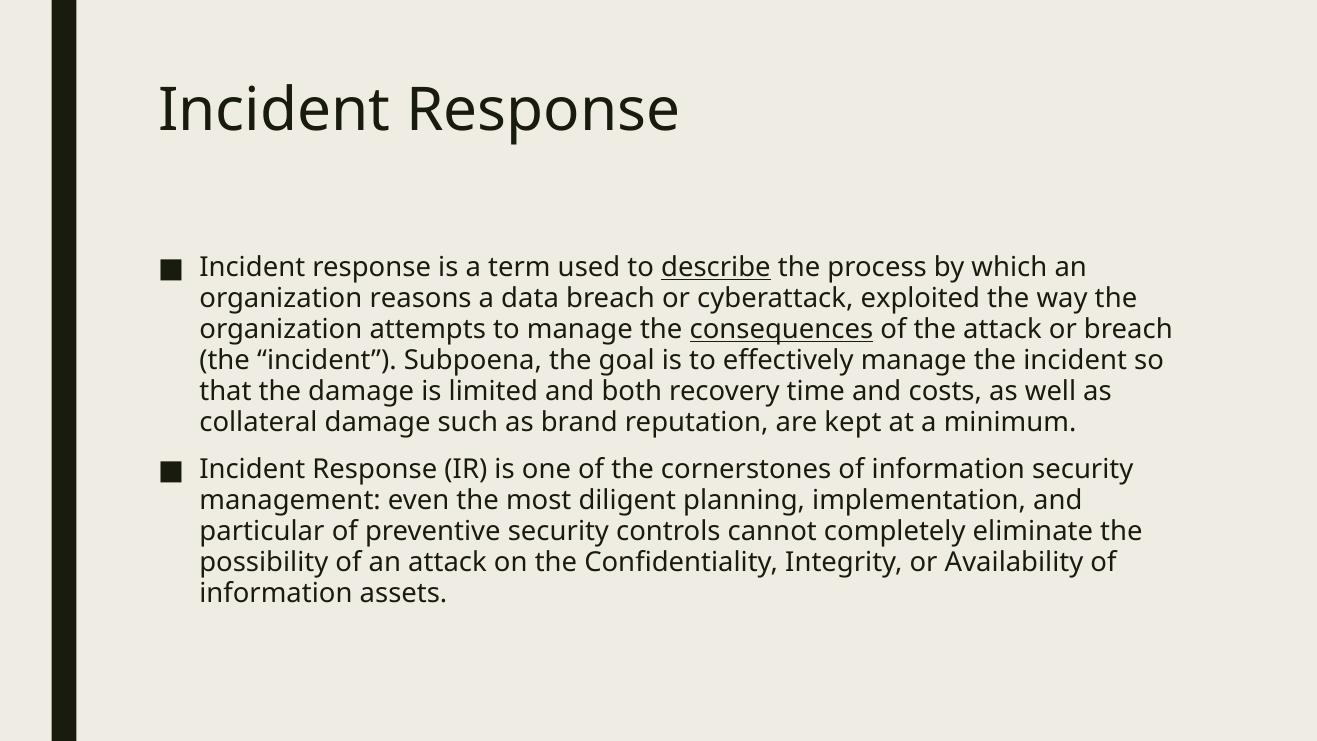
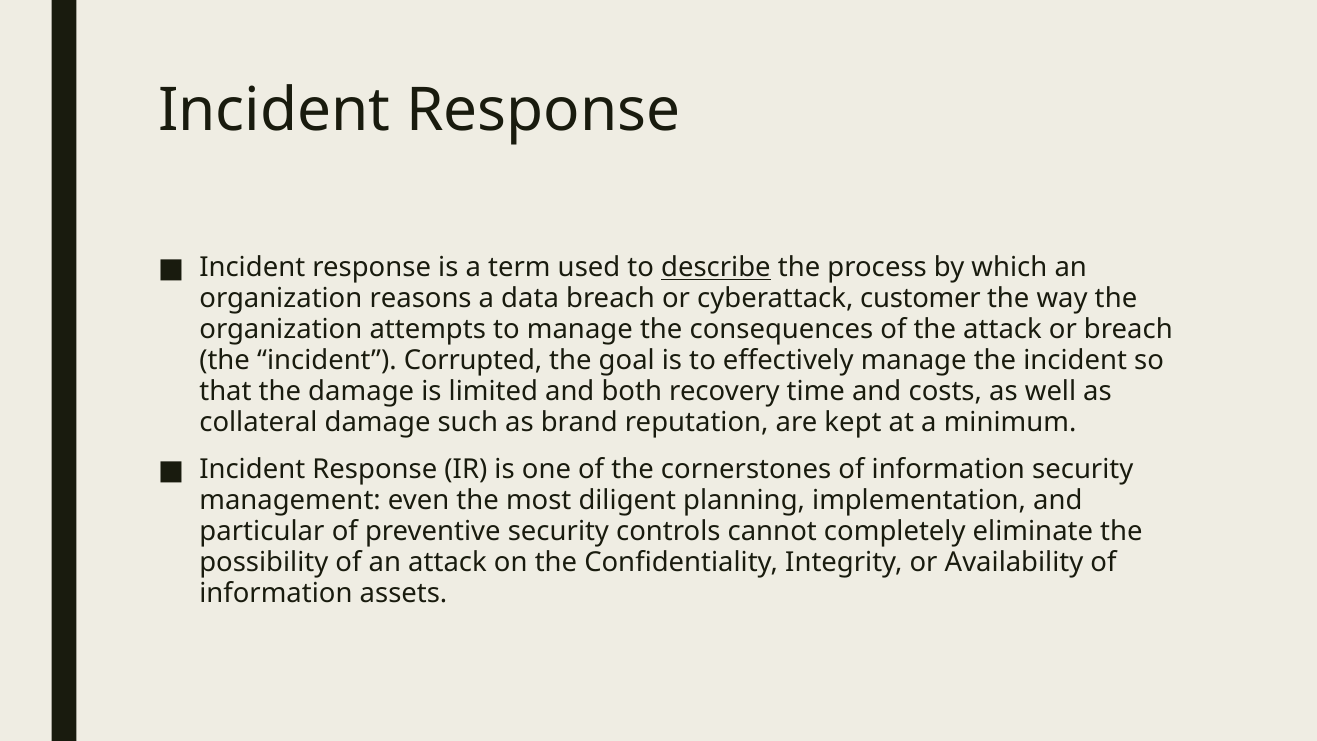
exploited: exploited -> customer (920, 299)
consequences underline: present -> none (781, 329)
Subpoena: Subpoena -> Corrupted (473, 360)
